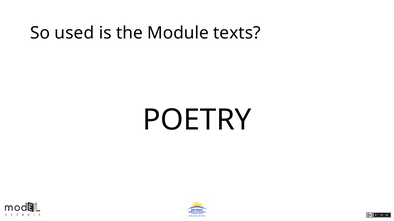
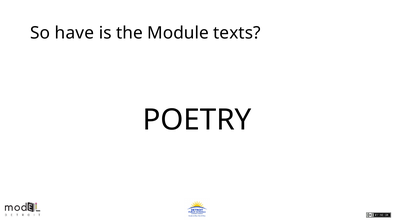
used: used -> have (74, 33)
